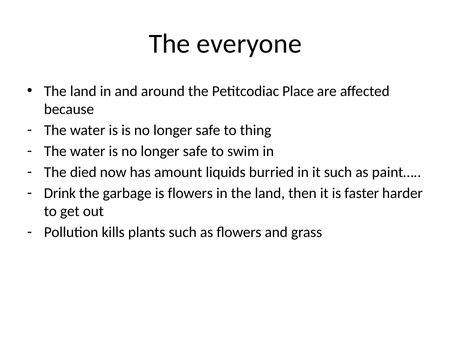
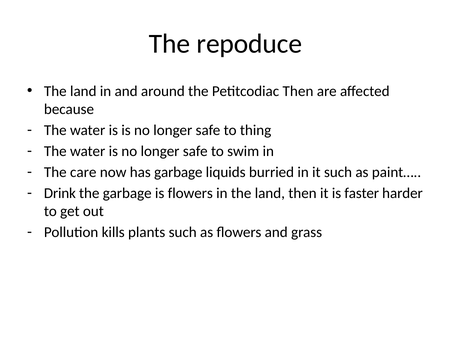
everyone: everyone -> repoduce (249, 44)
Petitcodiac Place: Place -> Then (298, 91)
died: died -> care (83, 172)
has amount: amount -> garbage (178, 172)
